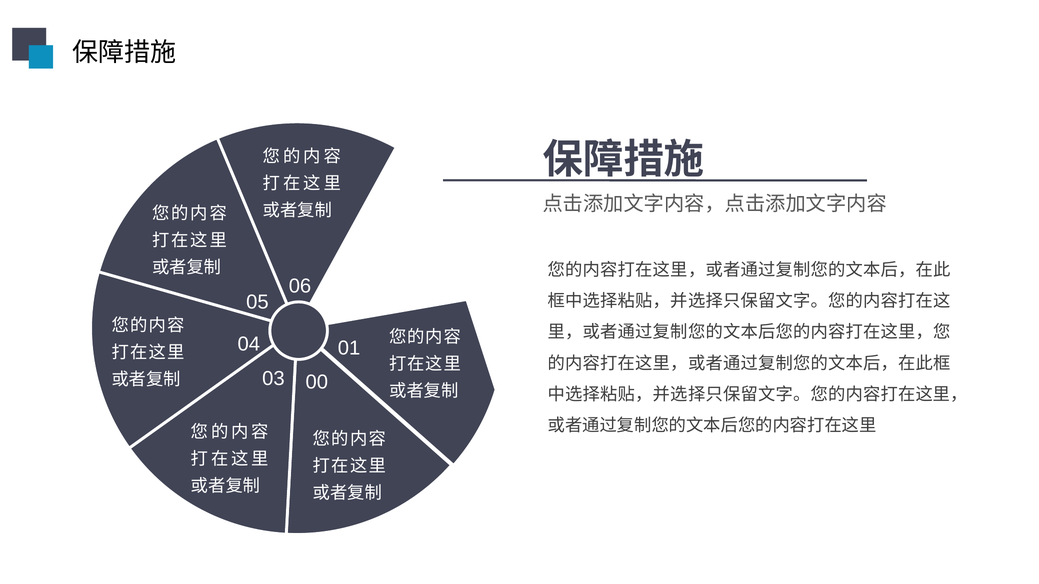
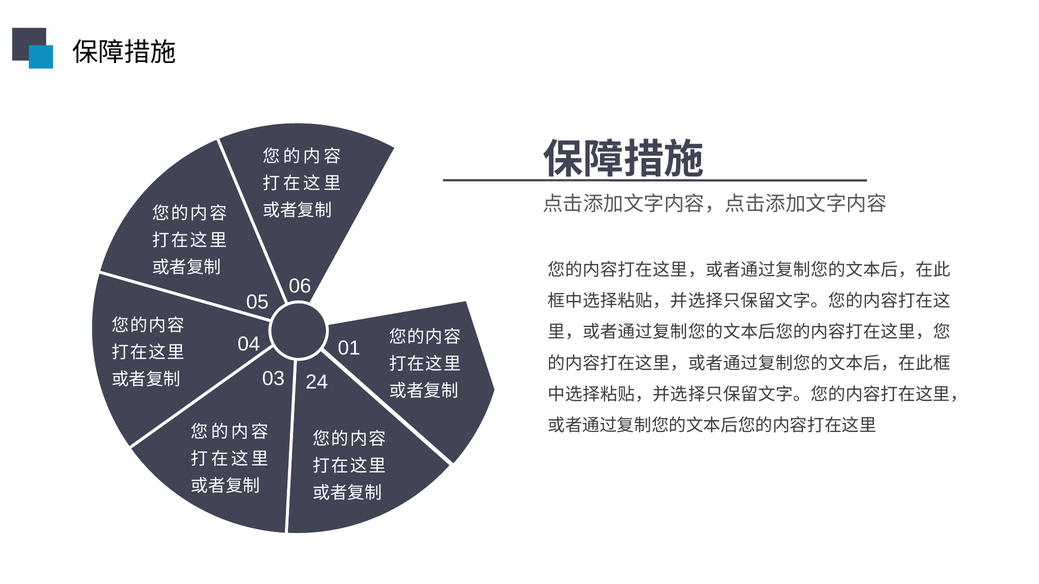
00: 00 -> 24 (317, 383)
